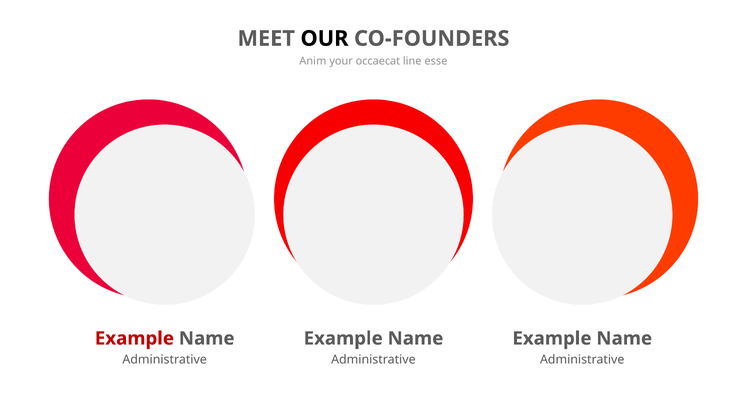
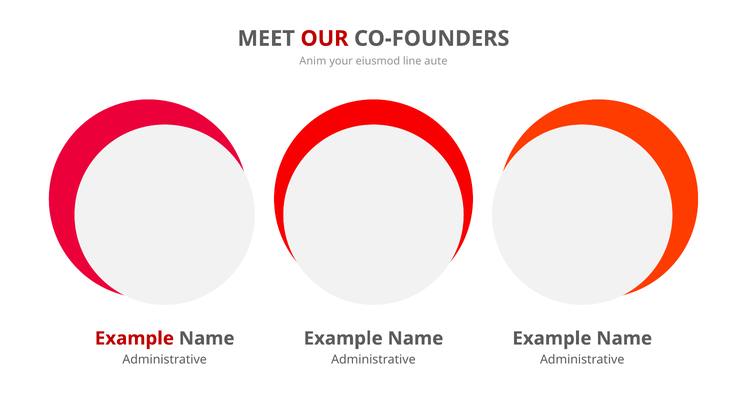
OUR colour: black -> red (324, 39)
occaecat: occaecat -> eiusmod (378, 61)
esse: esse -> aute (436, 61)
